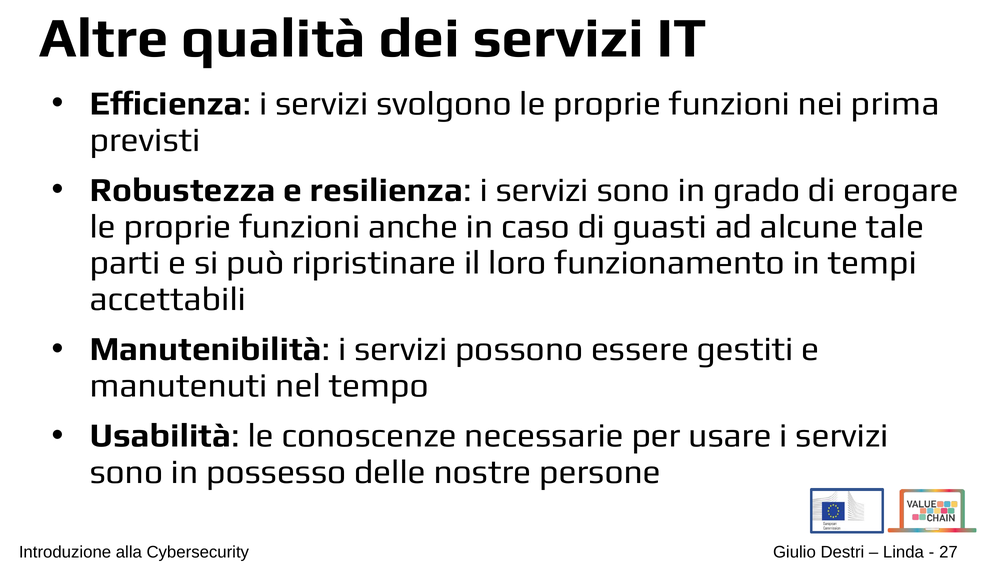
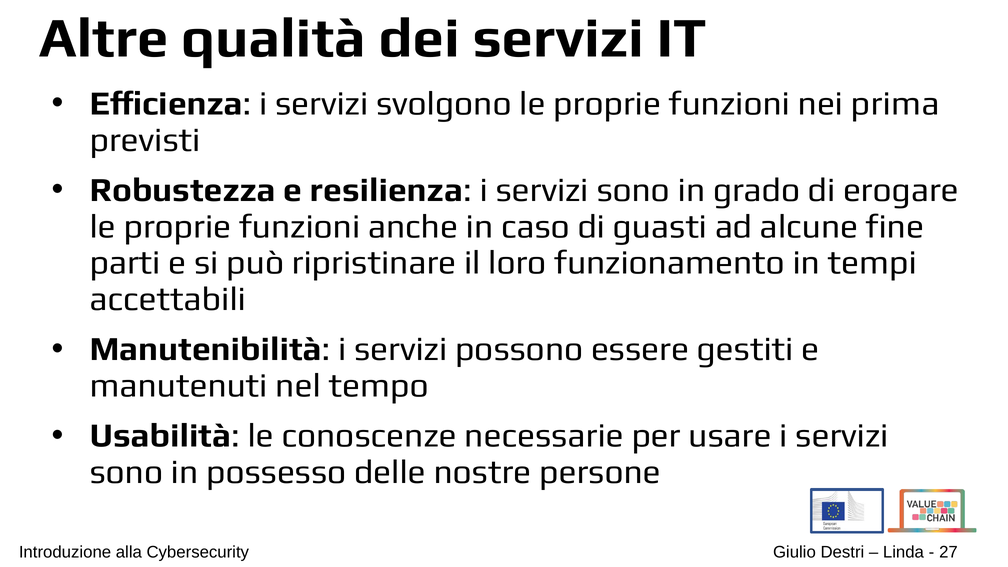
tale: tale -> fine (895, 227)
